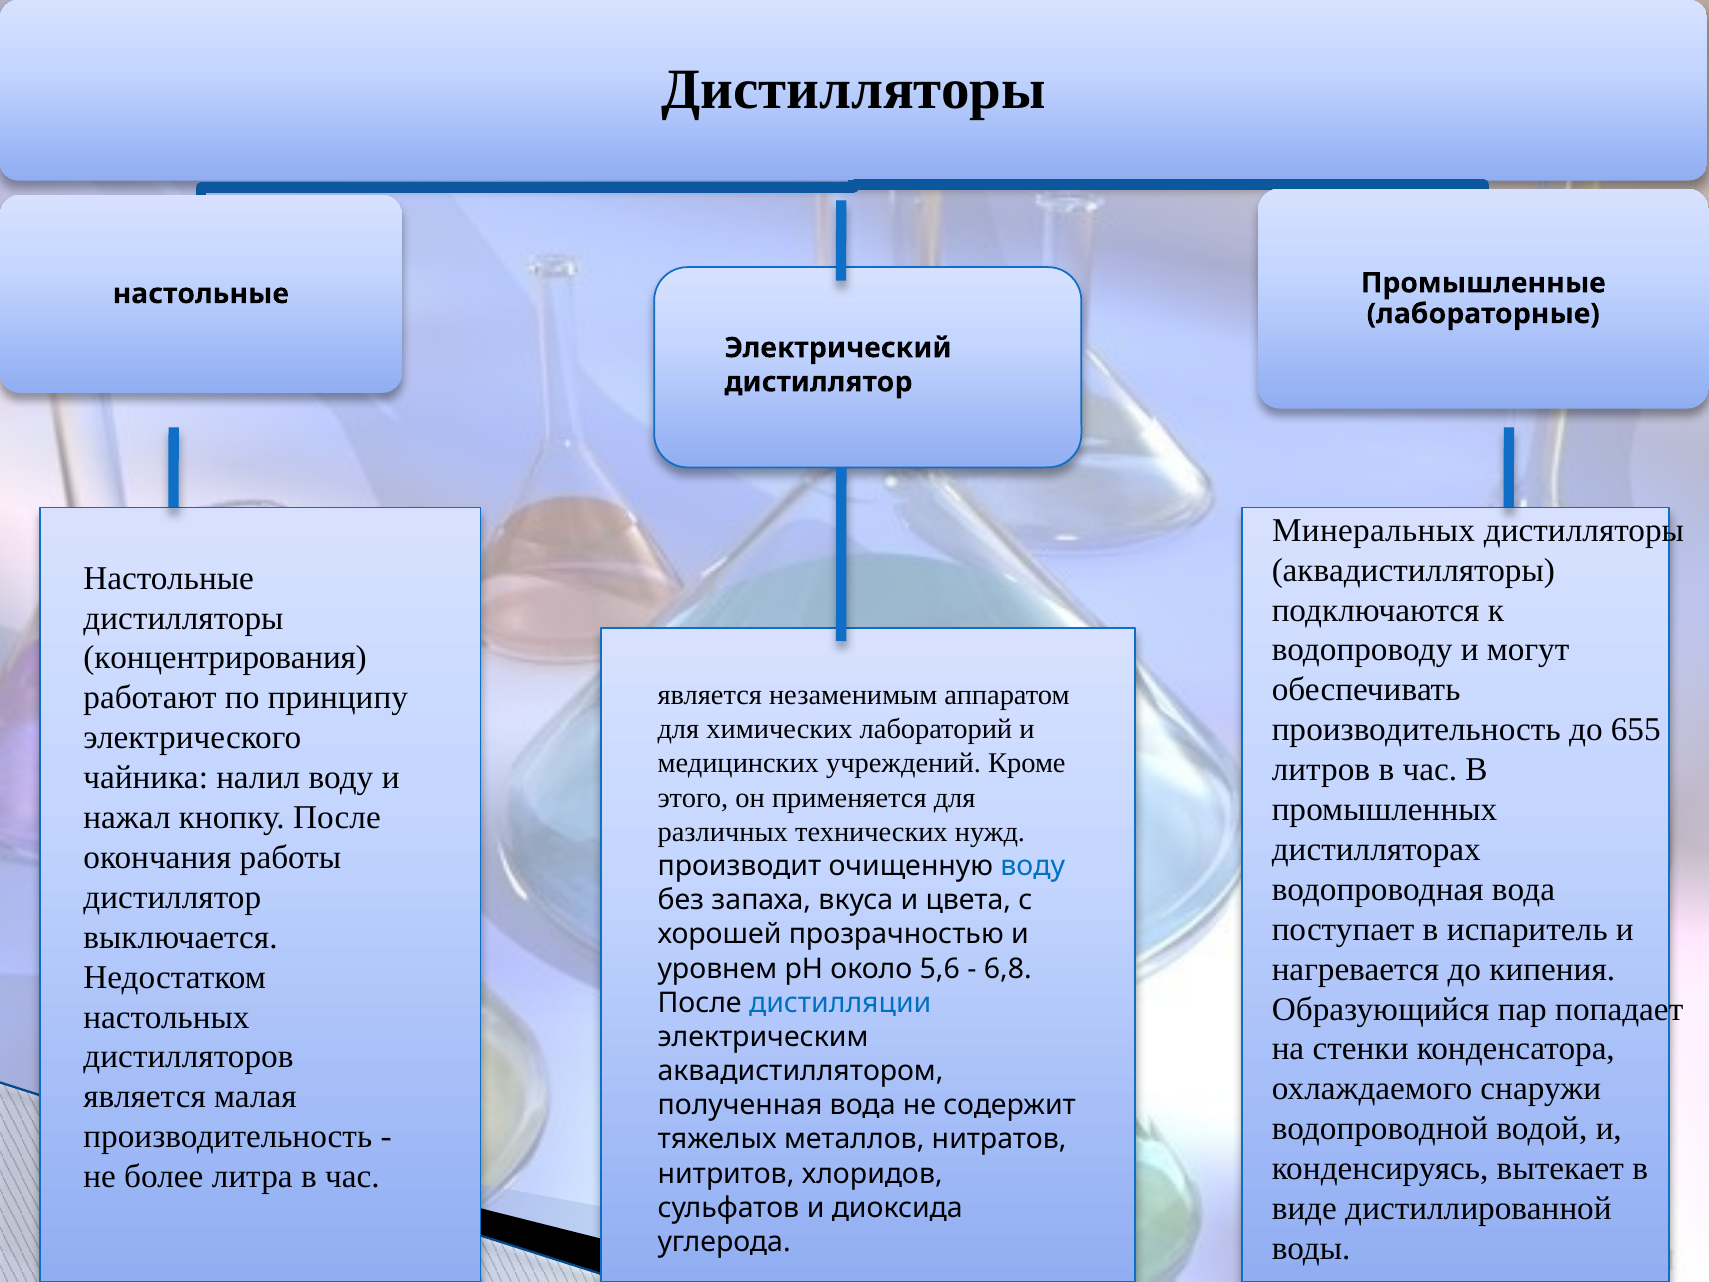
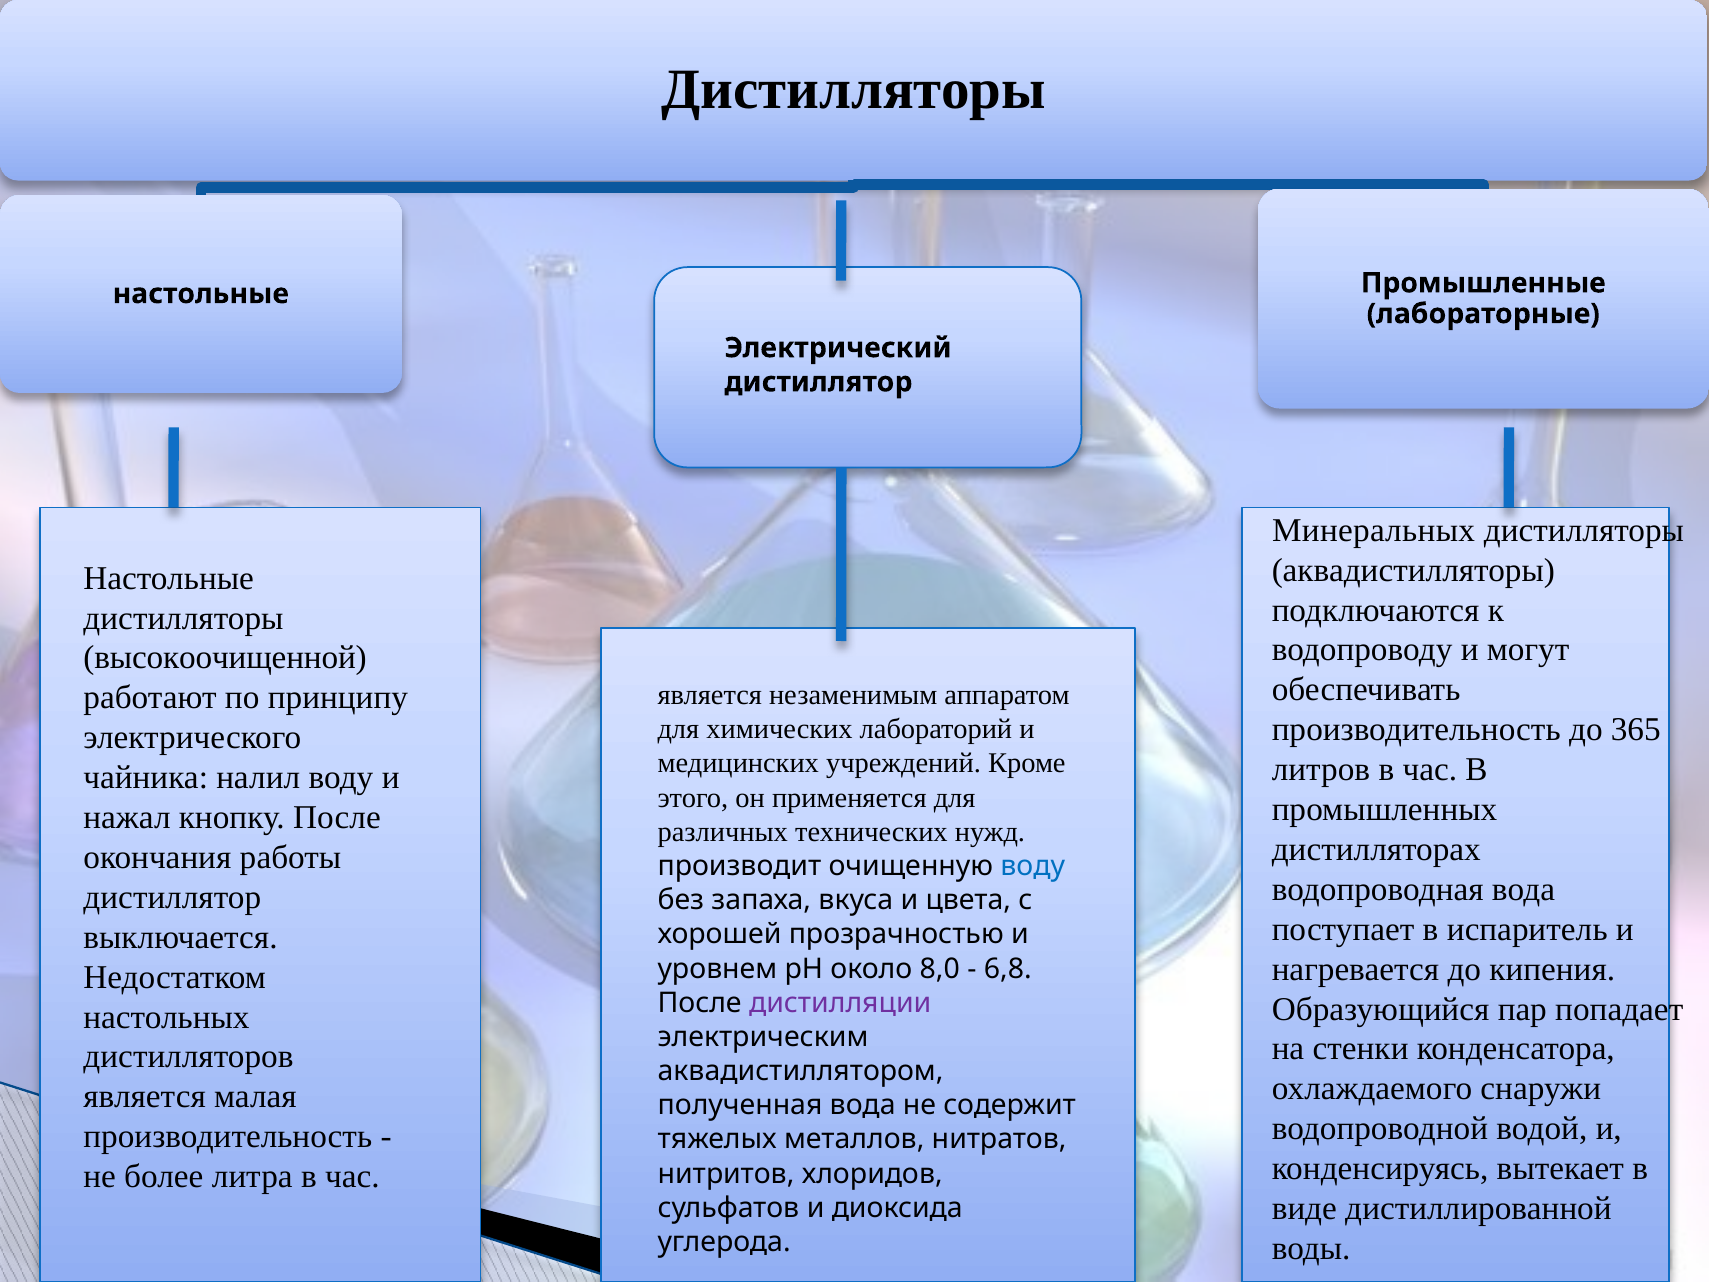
концентрирования: концентрирования -> высокоочищенной (225, 658)
655: 655 -> 365 (1636, 730)
5,6: 5,6 -> 8,0 (940, 968)
дистилляции colour: blue -> purple (840, 1003)
